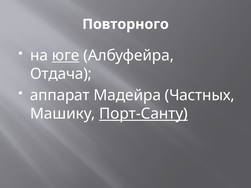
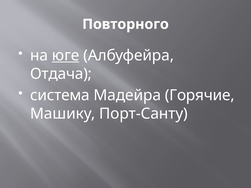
аппарат: аппарат -> система (60, 95)
Частных: Частных -> Горячие (200, 95)
Порт-Санту underline: present -> none (143, 114)
